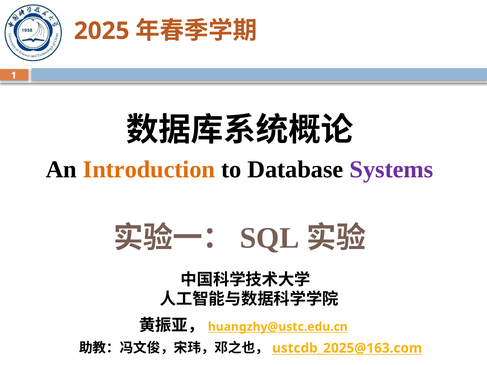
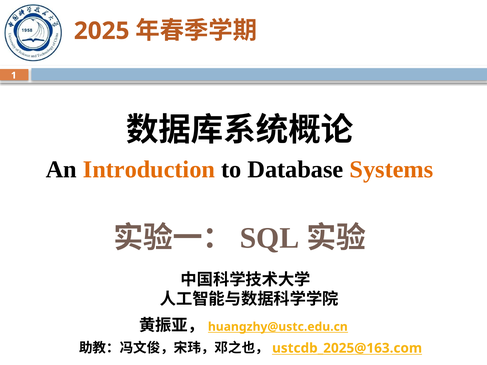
Systems colour: purple -> orange (391, 170)
